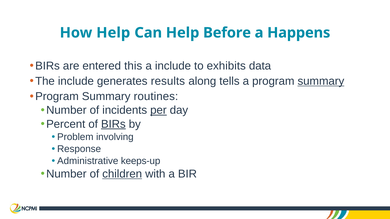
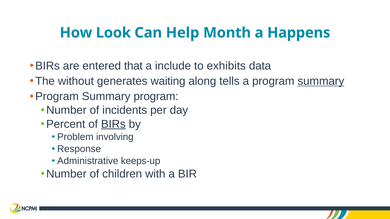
How Help: Help -> Look (113, 33)
Before: Before -> Month (227, 33)
this: this -> that (133, 66)
The include: include -> without (76, 81)
results: results -> waiting (168, 81)
routines: routines -> program (156, 97)
per underline: present -> none (158, 110)
children underline: present -> none (122, 174)
